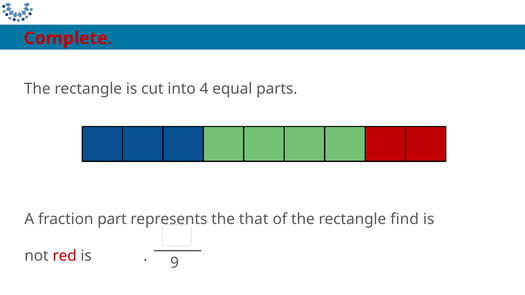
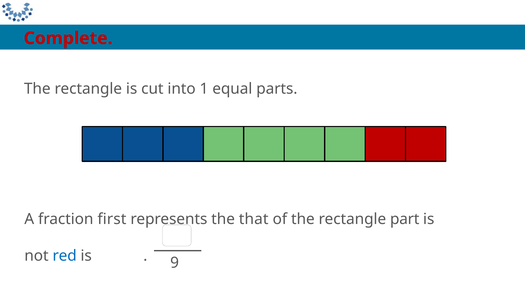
4: 4 -> 1 (204, 89)
part: part -> first (112, 219)
find: find -> part (405, 219)
red colour: red -> blue (65, 256)
